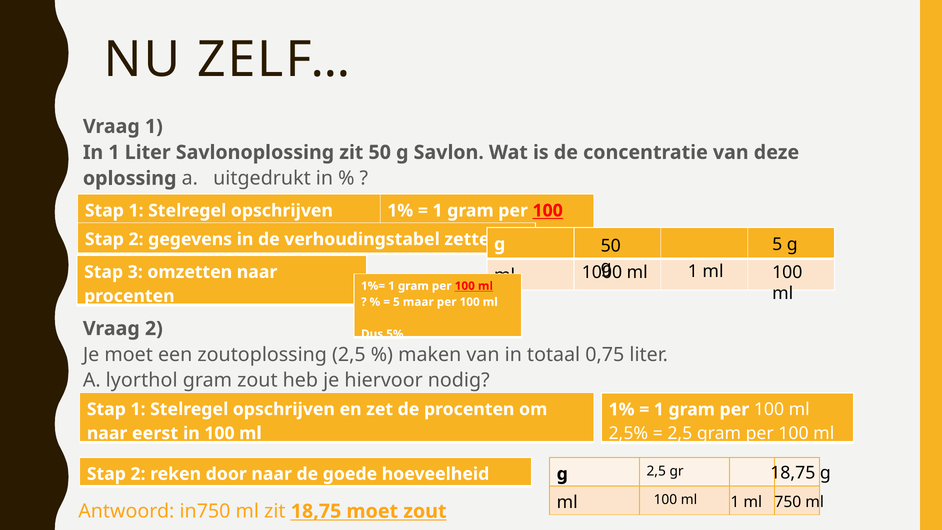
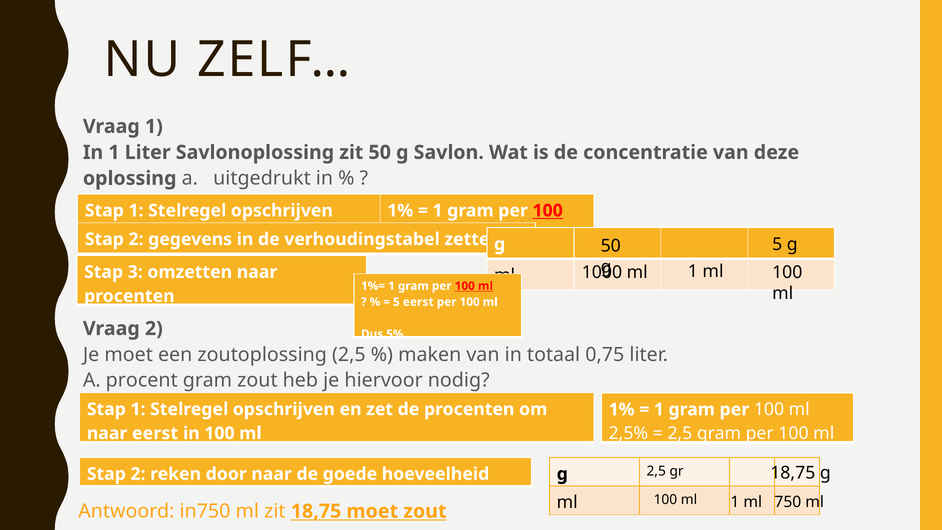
5 maar: maar -> eerst (418, 302)
lyorthol: lyorthol -> procent (142, 380)
